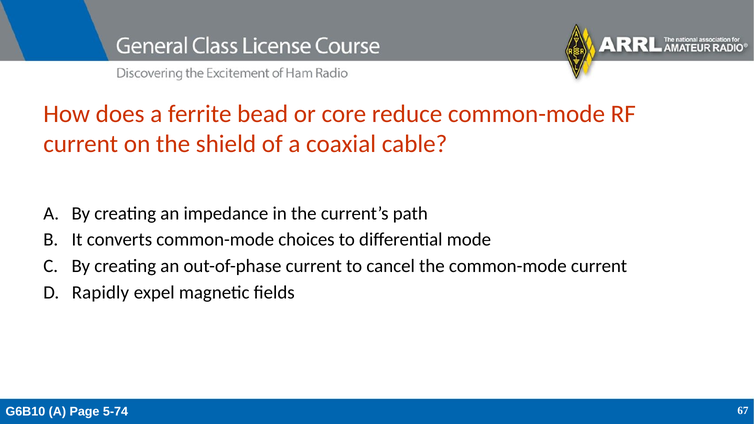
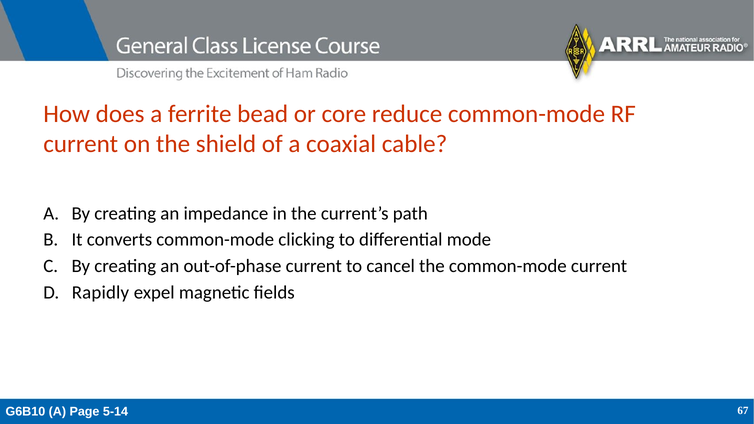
choices: choices -> clicking (306, 240)
5-74: 5-74 -> 5-14 (116, 412)
